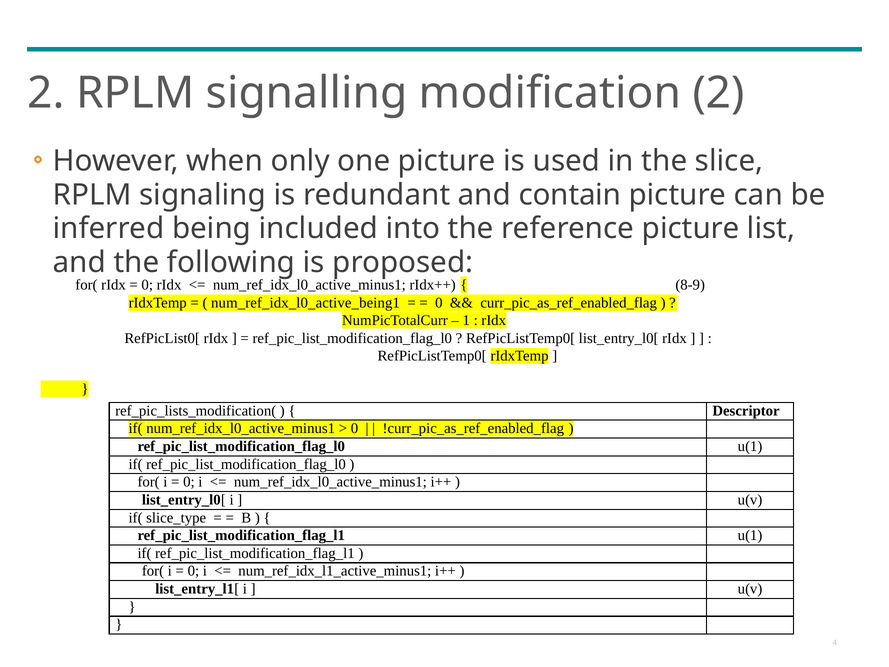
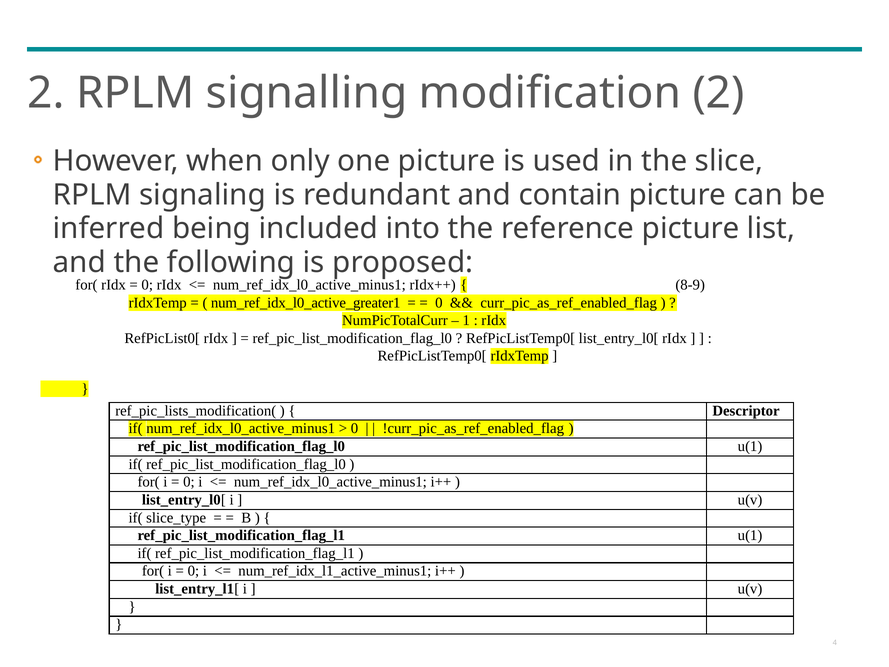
num_ref_idx_l0_active_being1: num_ref_idx_l0_active_being1 -> num_ref_idx_l0_active_greater1 (306, 303)
